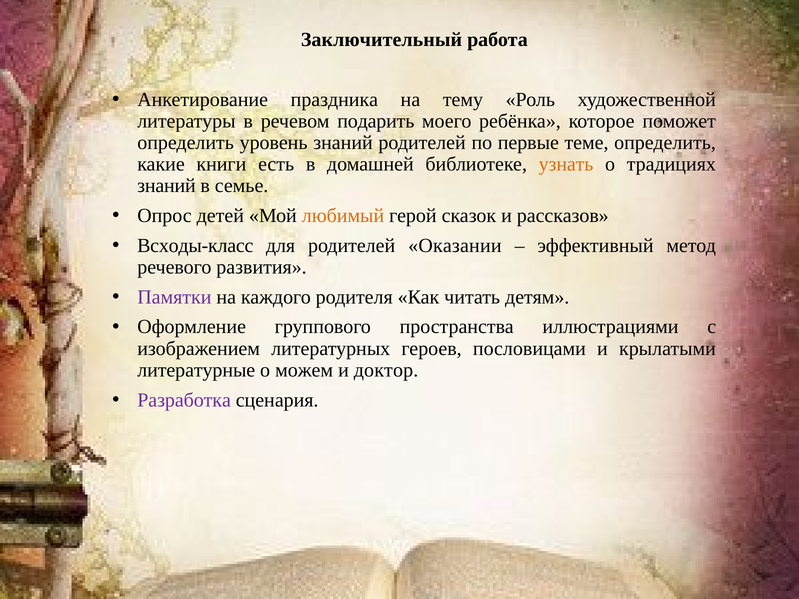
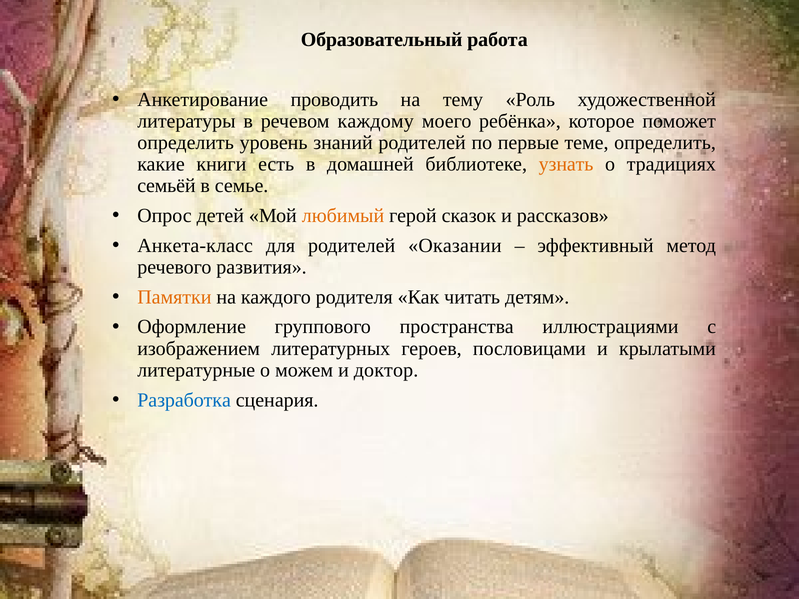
Заключительный: Заключительный -> Образовательный (382, 40)
праздника: праздника -> проводить (334, 99)
подарить: подарить -> каждому (376, 121)
знаний: знаний -> семьёй (166, 186)
Всходы-класс: Всходы-класс -> Анкета-класс (195, 246)
Памятки colour: purple -> orange (174, 297)
Разработка colour: purple -> blue (184, 400)
